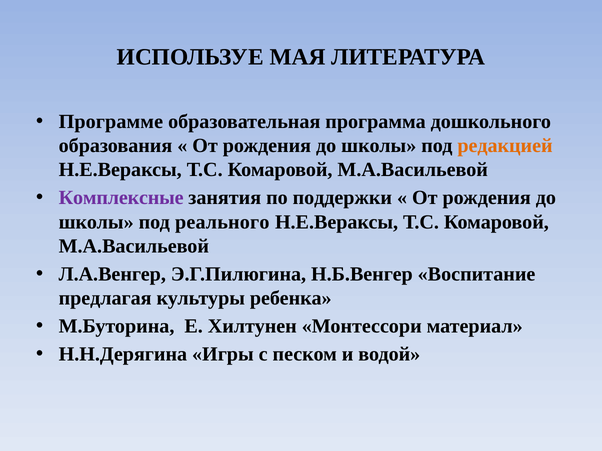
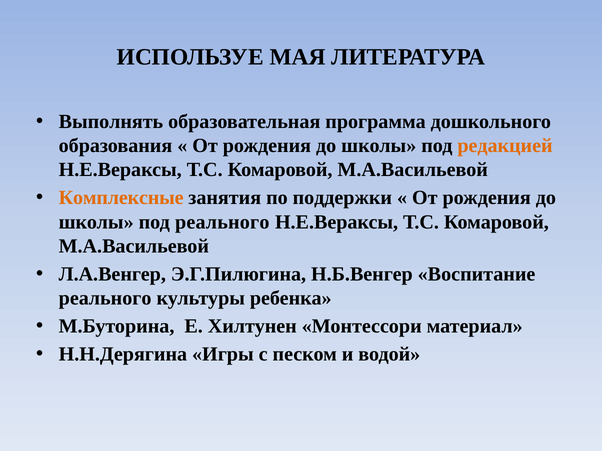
Программе: Программе -> Выполнять (111, 122)
Комплексные colour: purple -> orange (121, 198)
предлагая: предлагая -> реального (105, 298)
